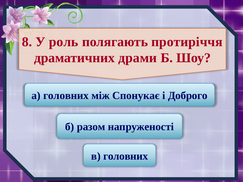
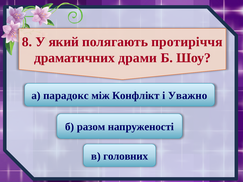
роль: роль -> який (64, 42)
а головних: головних -> парадокс (66, 96)
Спонукає: Спонукає -> Конфлікт (136, 96)
Доброго: Доброго -> Уважно (188, 96)
